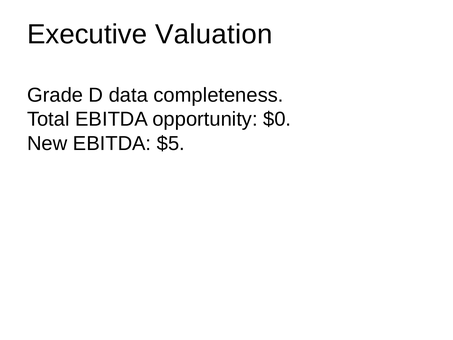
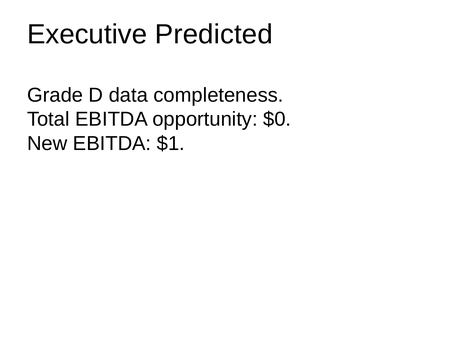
Valuation: Valuation -> Predicted (214, 34)
$5: $5 -> $1 (171, 143)
